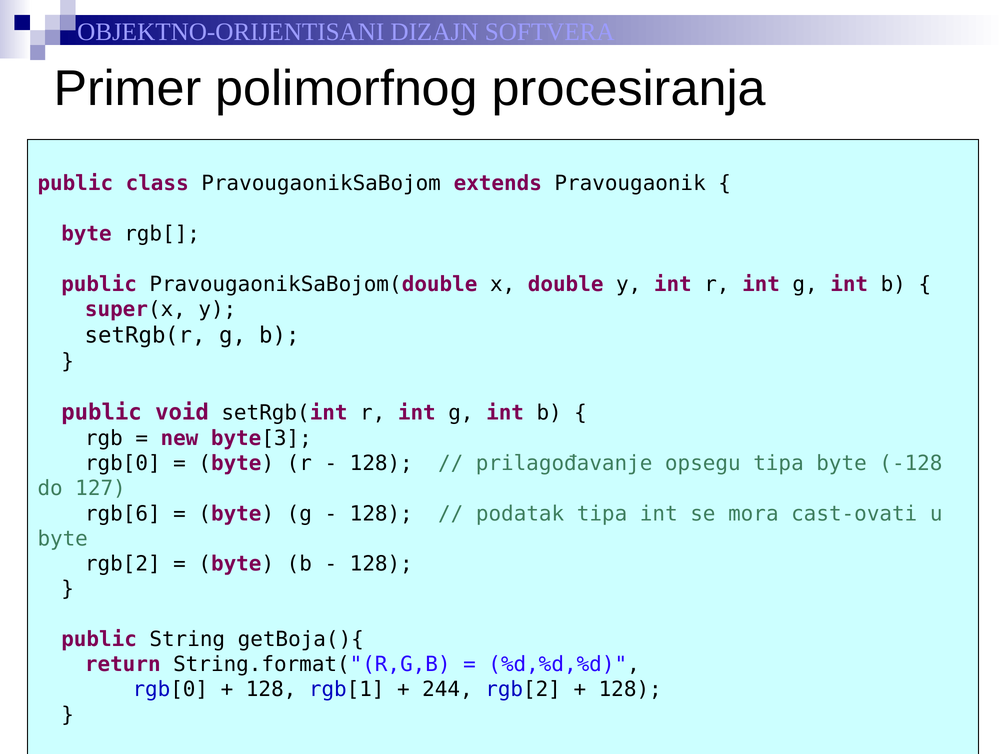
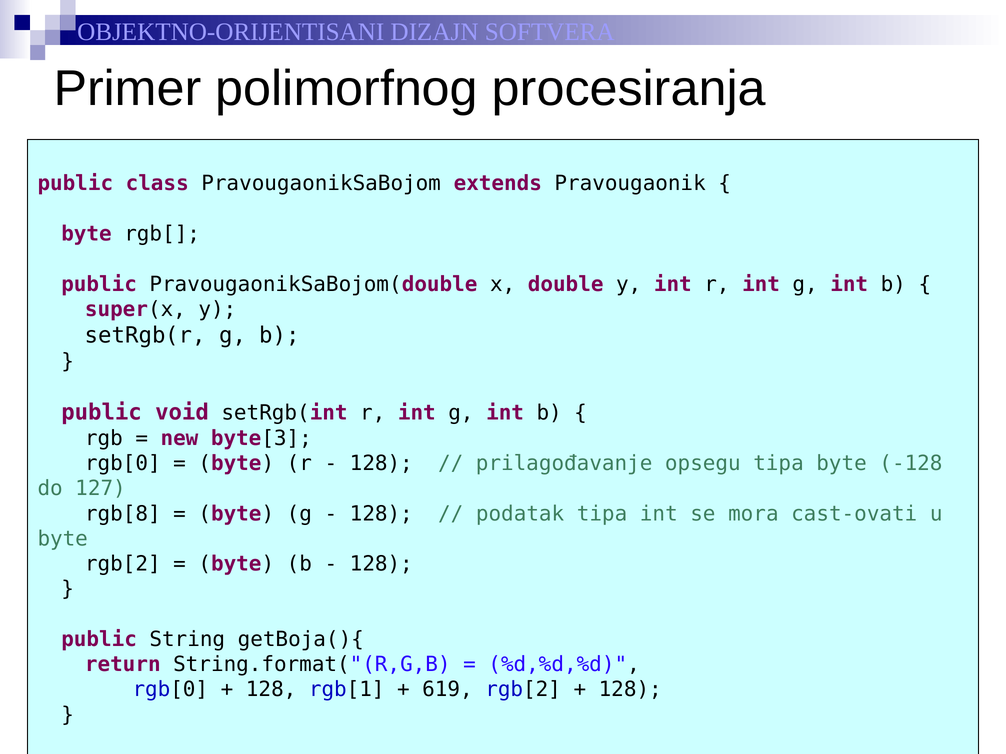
rgb[6: rgb[6 -> rgb[8 (123, 514)
244: 244 -> 619 (447, 690)
